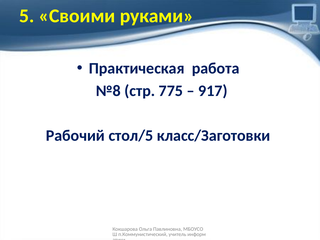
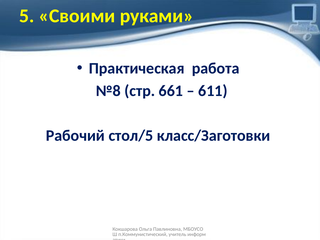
775: 775 -> 661 (171, 91)
917: 917 -> 611 (213, 91)
